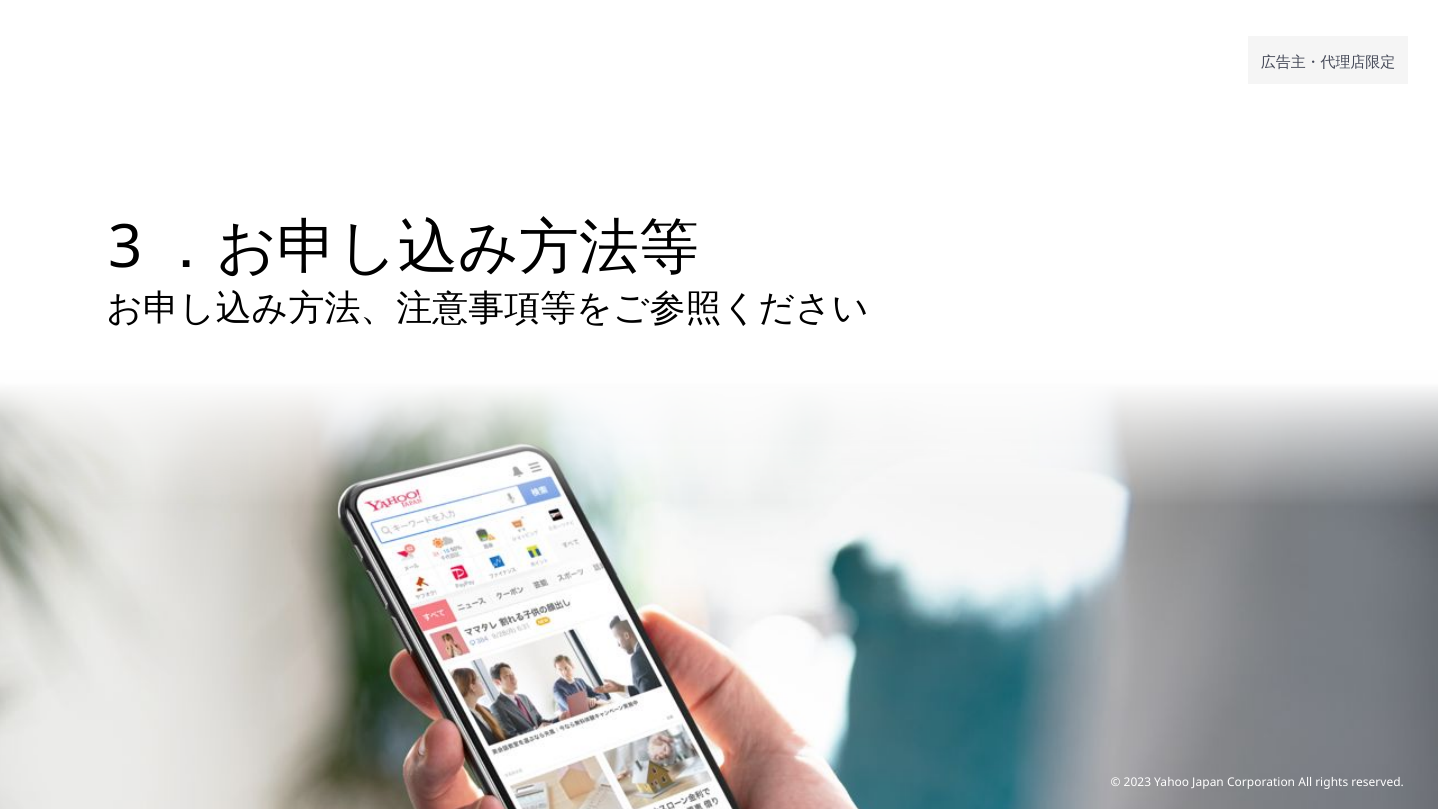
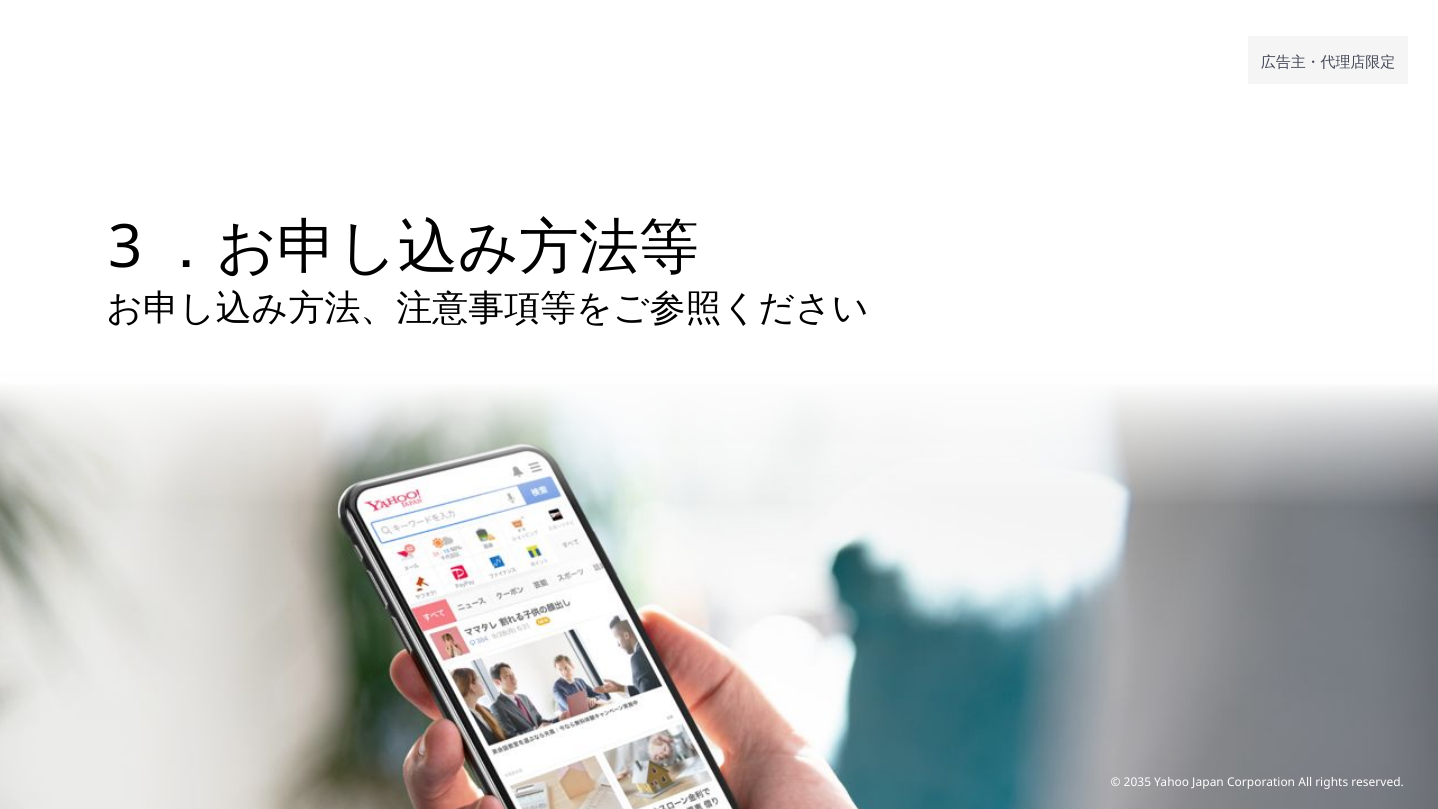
2023: 2023 -> 2035 (1137, 783)
